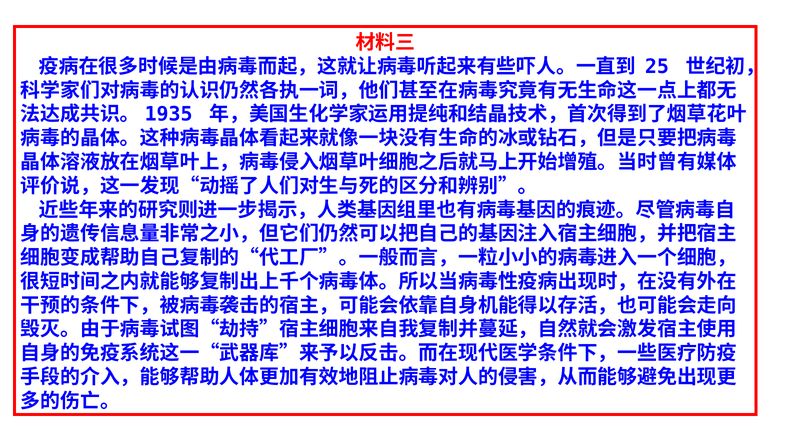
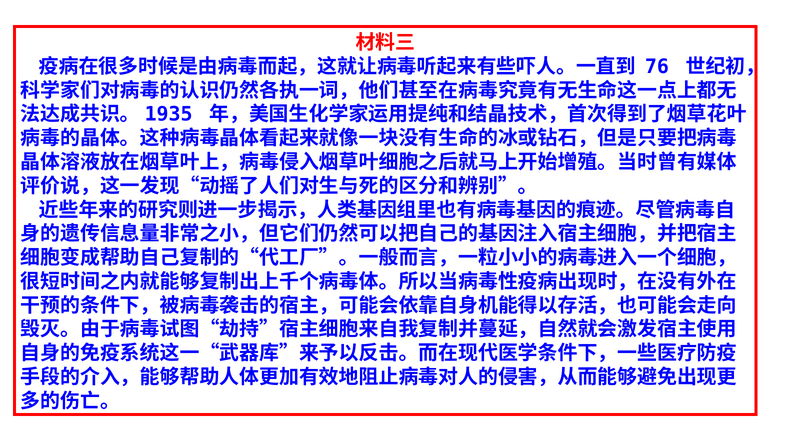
25: 25 -> 76 (657, 67)
